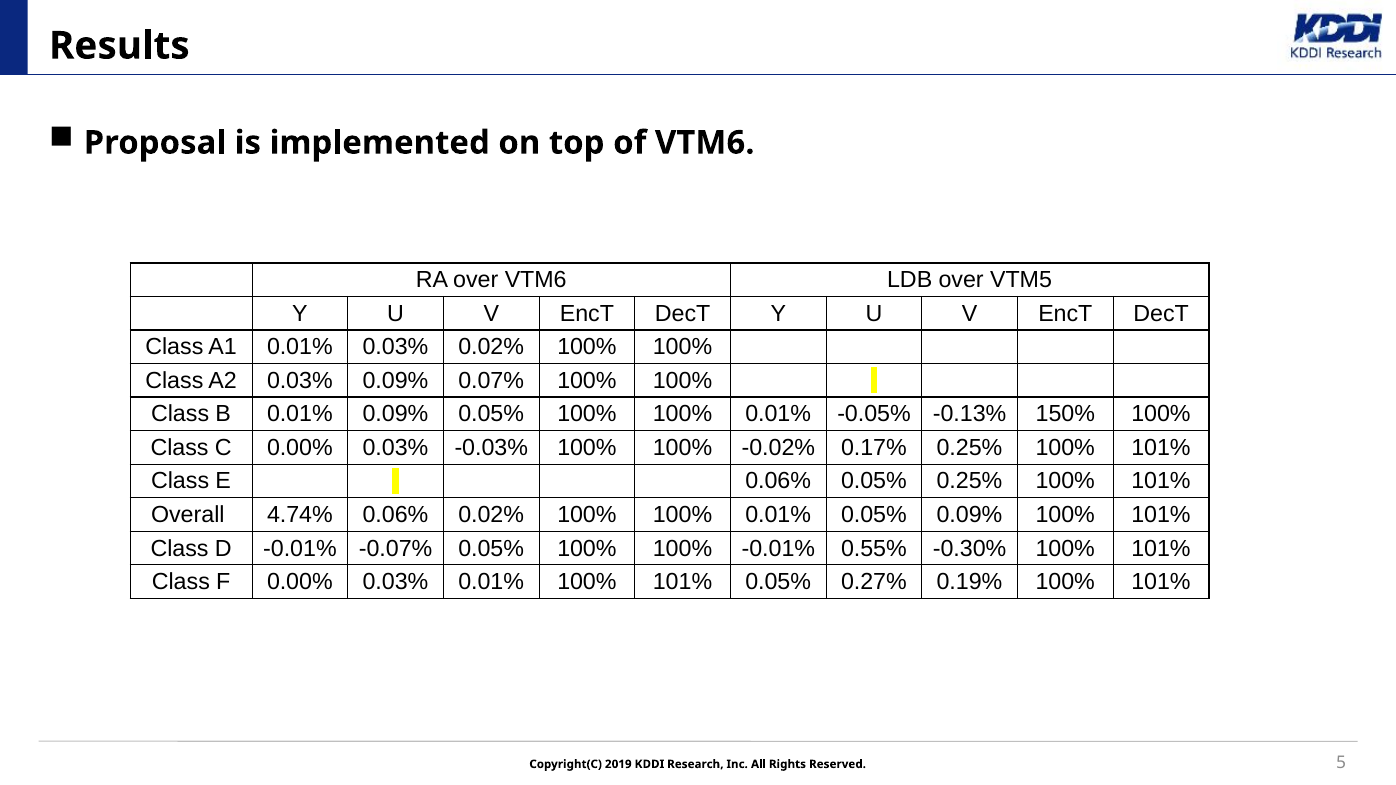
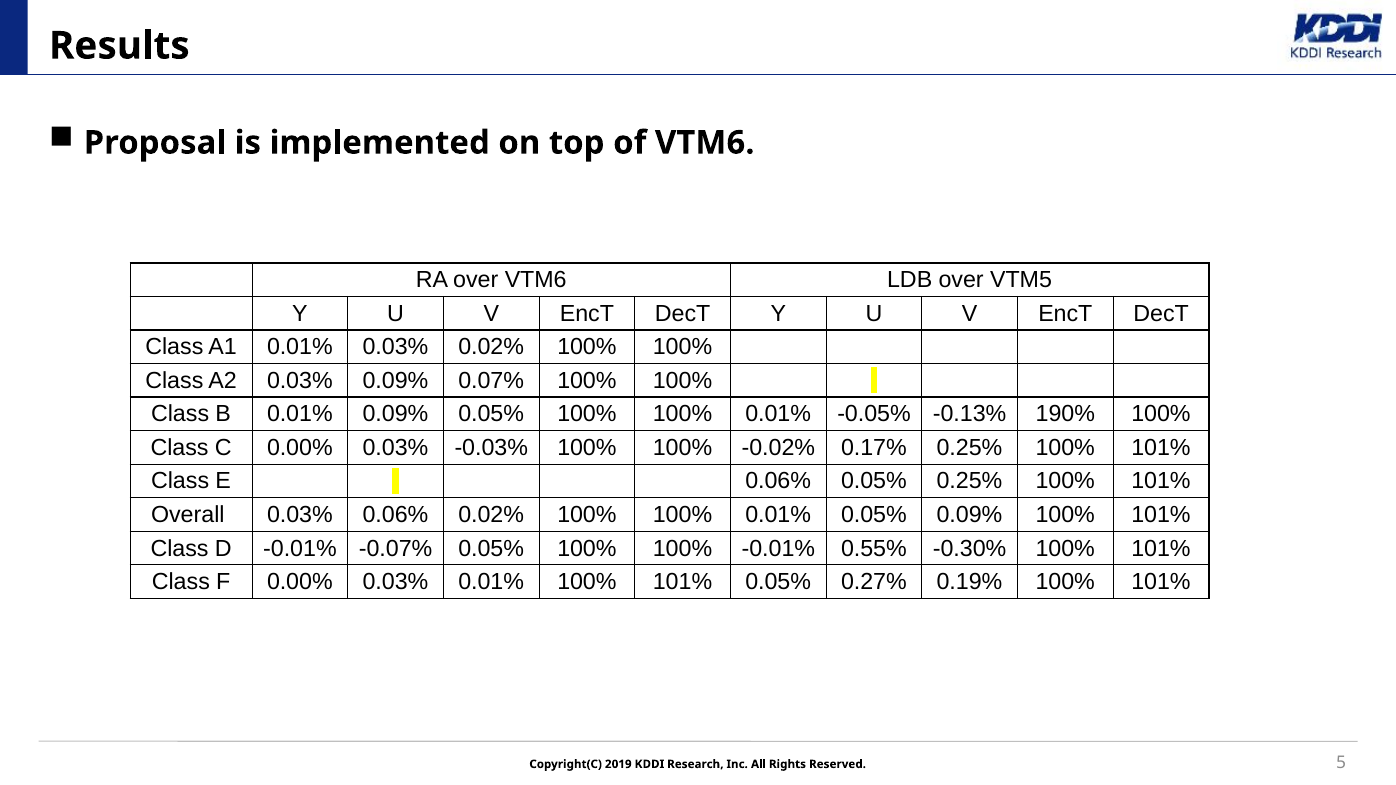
150%: 150% -> 190% (1065, 414)
Overall 4.74%: 4.74% -> 0.03% (300, 515)
